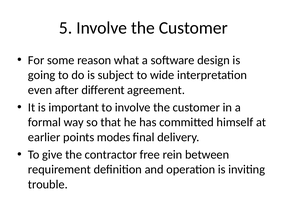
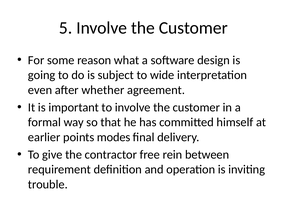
different: different -> whether (103, 90)
